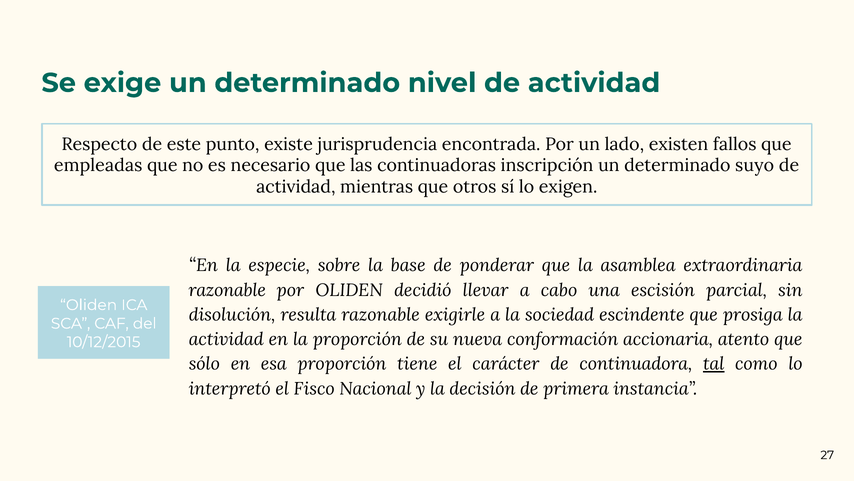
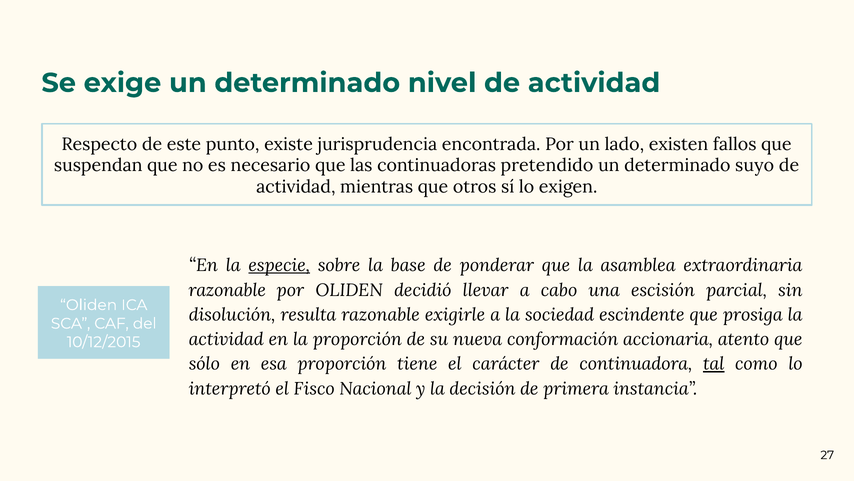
empleadas: empleadas -> suspendan (98, 165)
inscripción: inscripción -> pretendido (547, 165)
especie underline: none -> present (279, 265)
